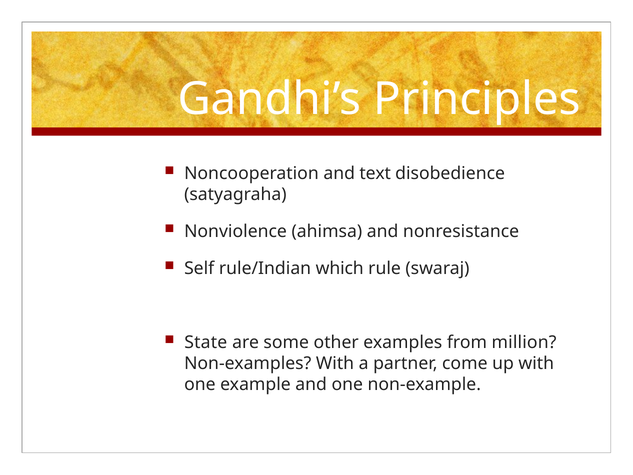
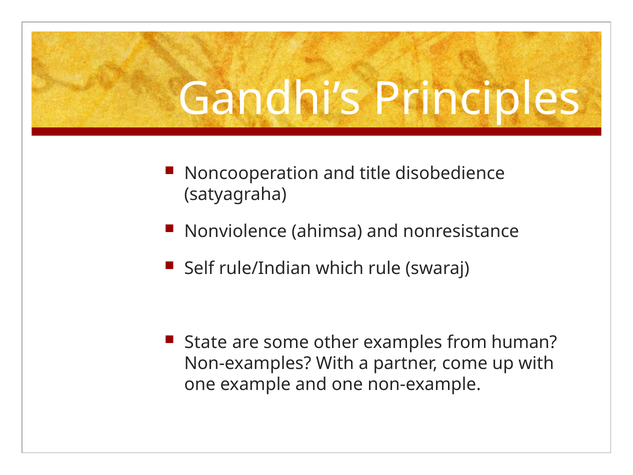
text: text -> title (375, 173)
million: million -> human (524, 342)
